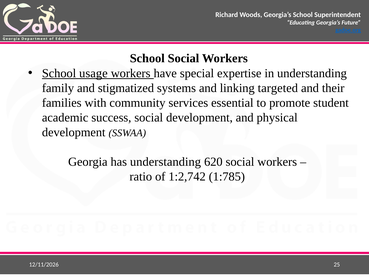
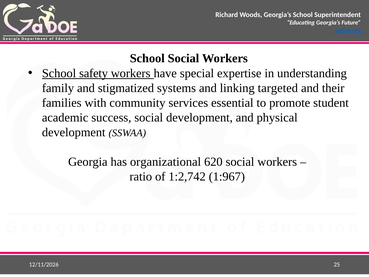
usage: usage -> safety (94, 73)
has understanding: understanding -> organizational (166, 162)
1:785: 1:785 -> 1:967 (227, 176)
